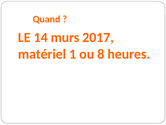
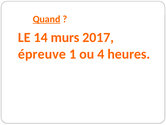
Quand underline: none -> present (47, 19)
matériel: matériel -> épreuve (42, 54)
8: 8 -> 4 (101, 54)
